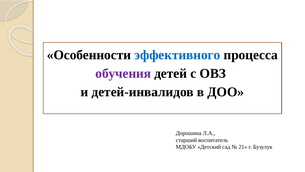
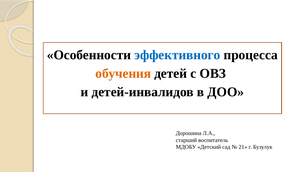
обучения colour: purple -> orange (123, 73)
